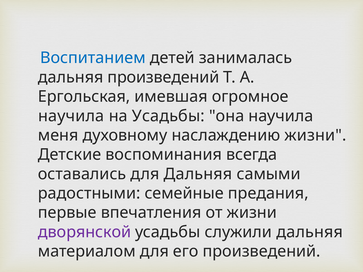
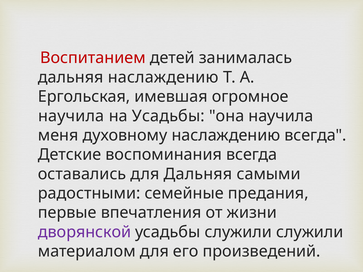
Воспитанием colour: blue -> red (93, 58)
дальняя произведений: произведений -> наслаждению (163, 77)
наслаждению жизни: жизни -> всегда (316, 135)
служили дальняя: дальняя -> служили (310, 232)
